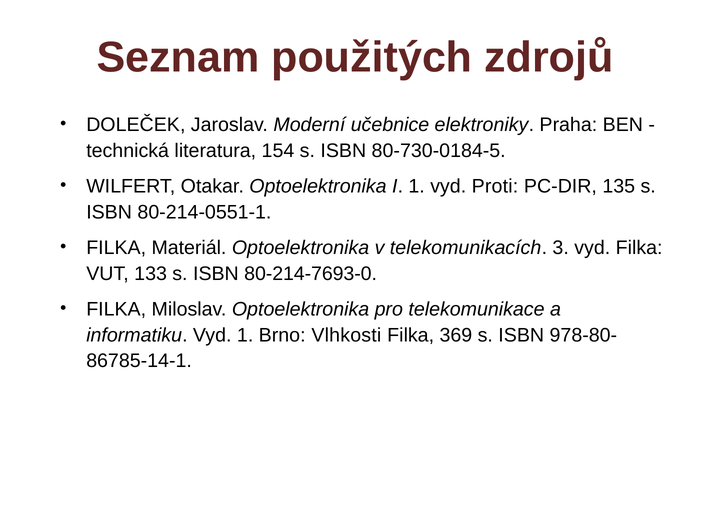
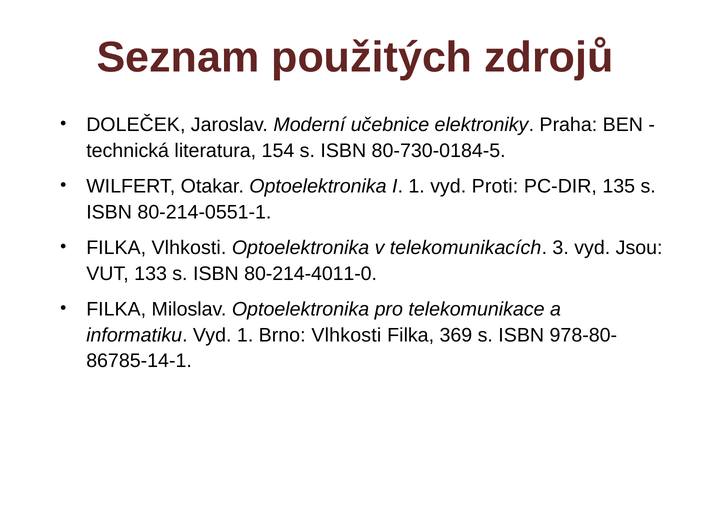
FILKA Materiál: Materiál -> Vlhkosti (189, 248)
vyd Filka: Filka -> Jsou (639, 248)
80-214-7693-0: 80-214-7693-0 -> 80-214-4011-0 (311, 273)
